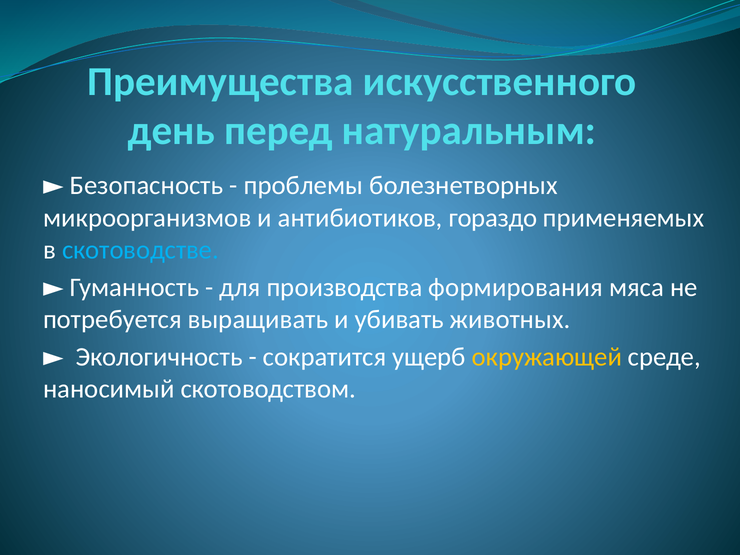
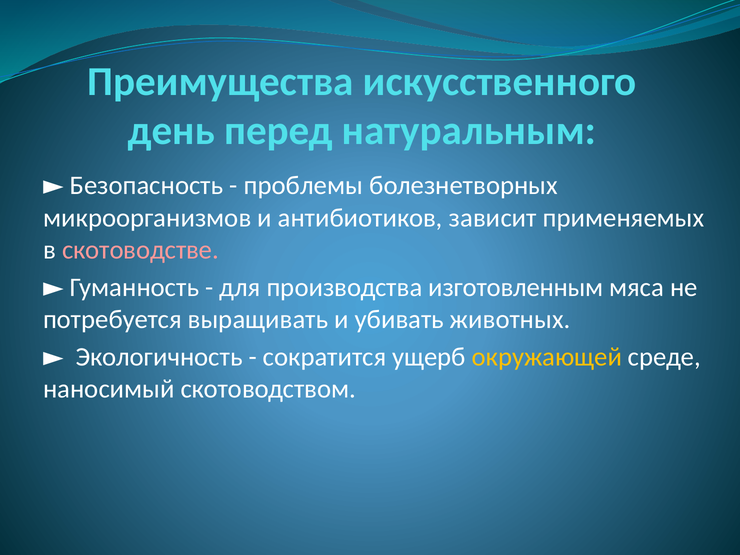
гораздо: гораздо -> зависит (493, 218)
скотоводстве colour: light blue -> pink (140, 250)
формирования: формирования -> изготовленным (516, 287)
